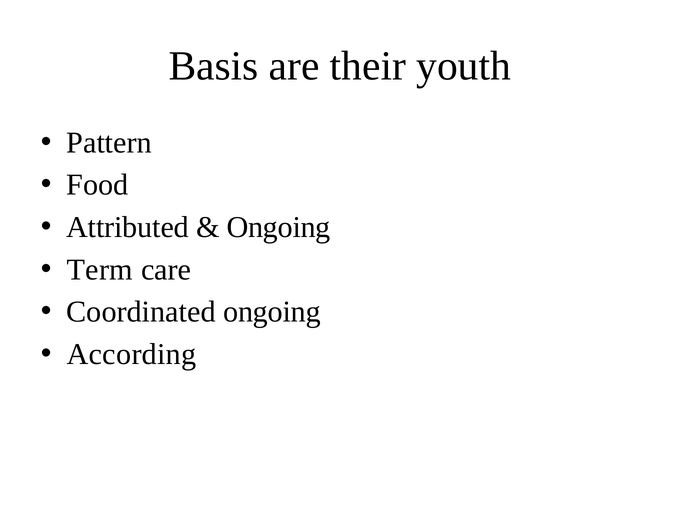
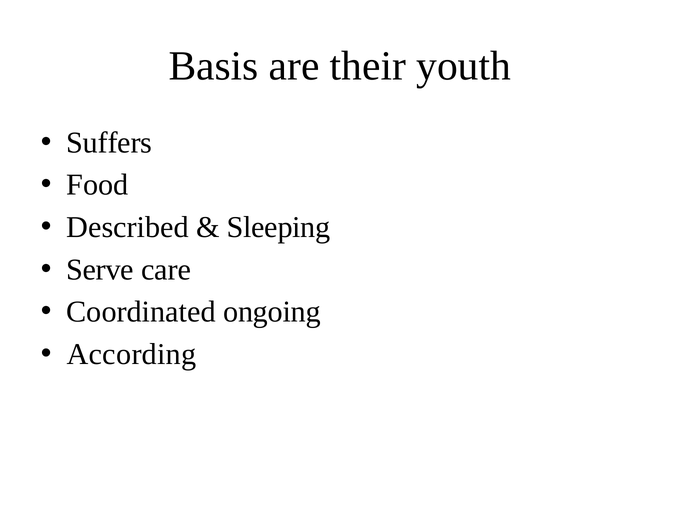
Pattern: Pattern -> Suffers (109, 143)
Attributed: Attributed -> Described (128, 227)
Ongoing: Ongoing -> Sleeping (279, 227)
Term: Term -> Serve (100, 270)
